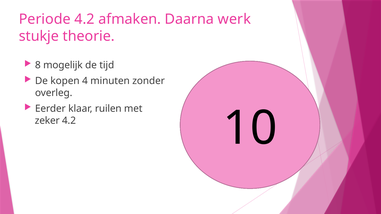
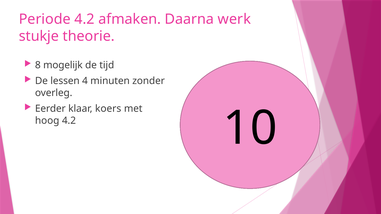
kopen: kopen -> lessen (65, 81)
ruilen: ruilen -> koers (108, 109)
zeker: zeker -> hoog (47, 121)
